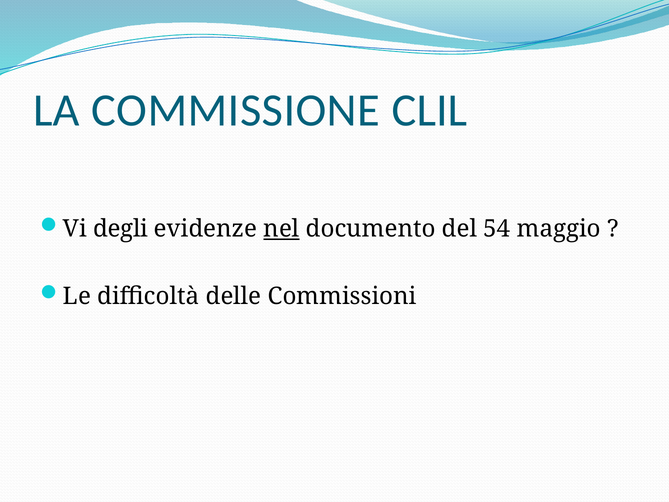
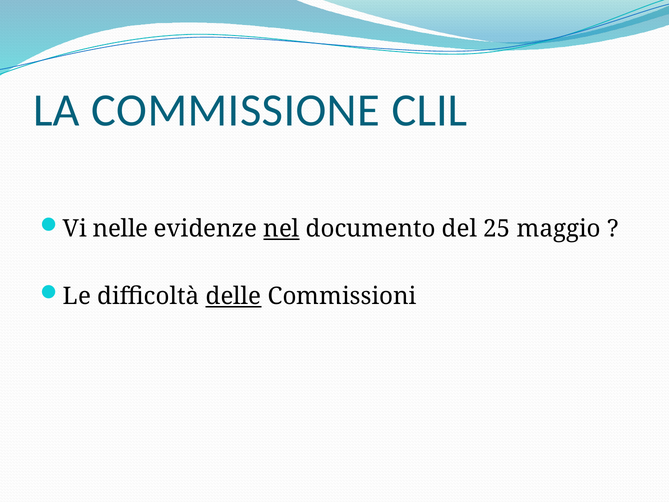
degli: degli -> nelle (121, 229)
54: 54 -> 25 (497, 229)
delle underline: none -> present (234, 296)
